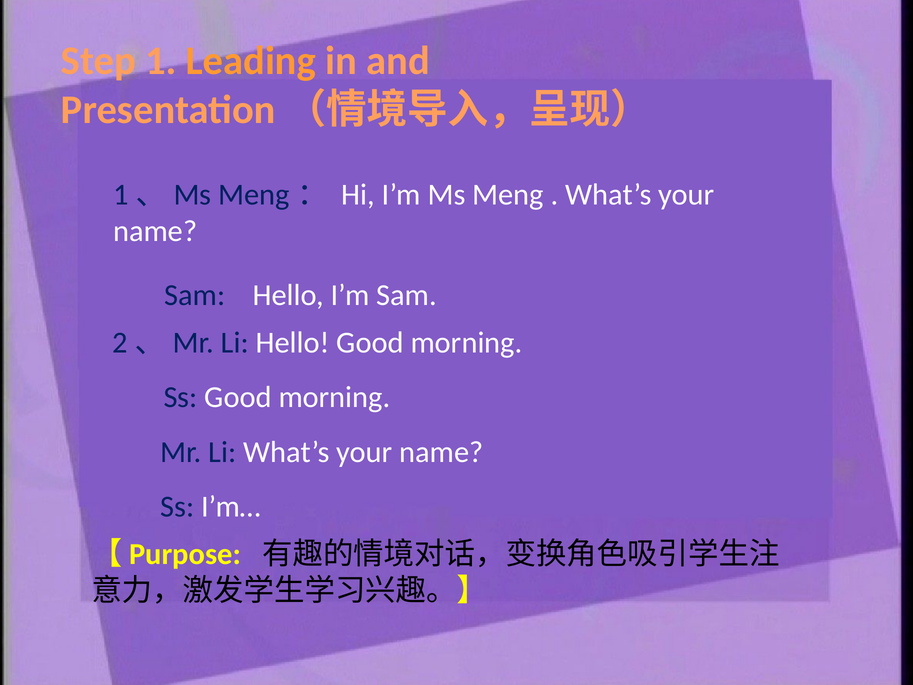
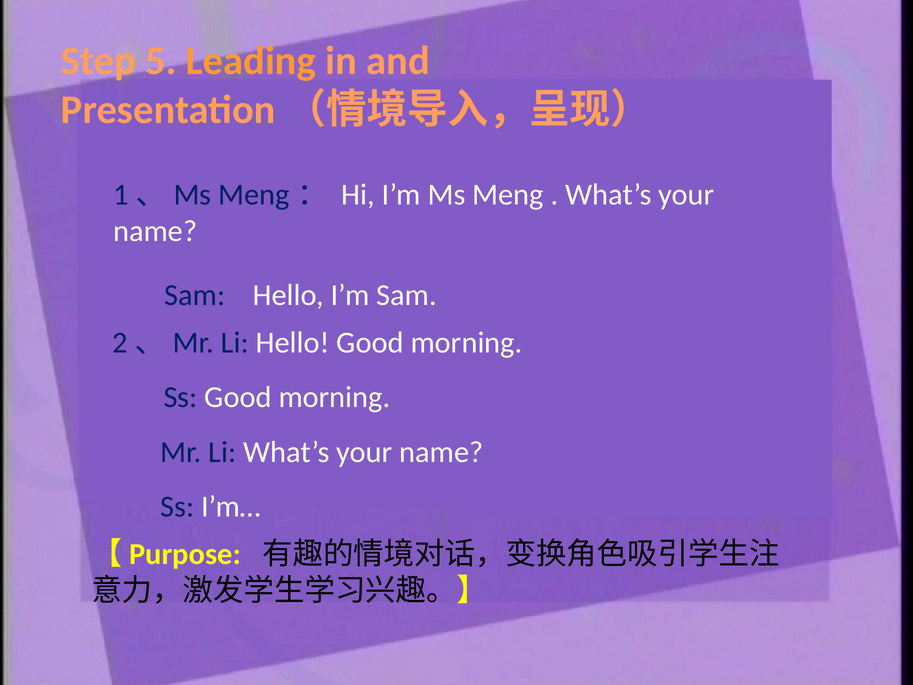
1: 1 -> 5 (161, 61)
